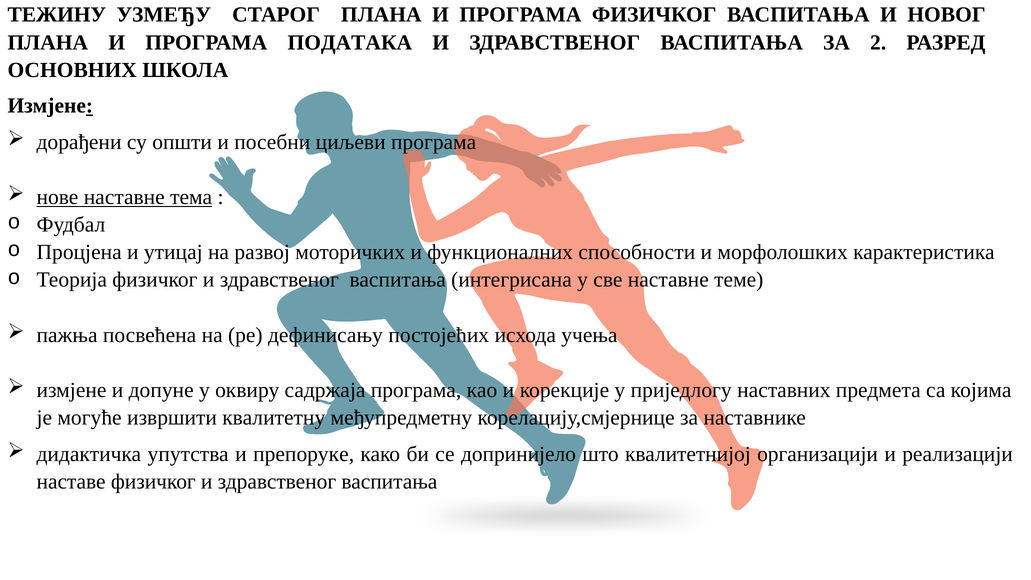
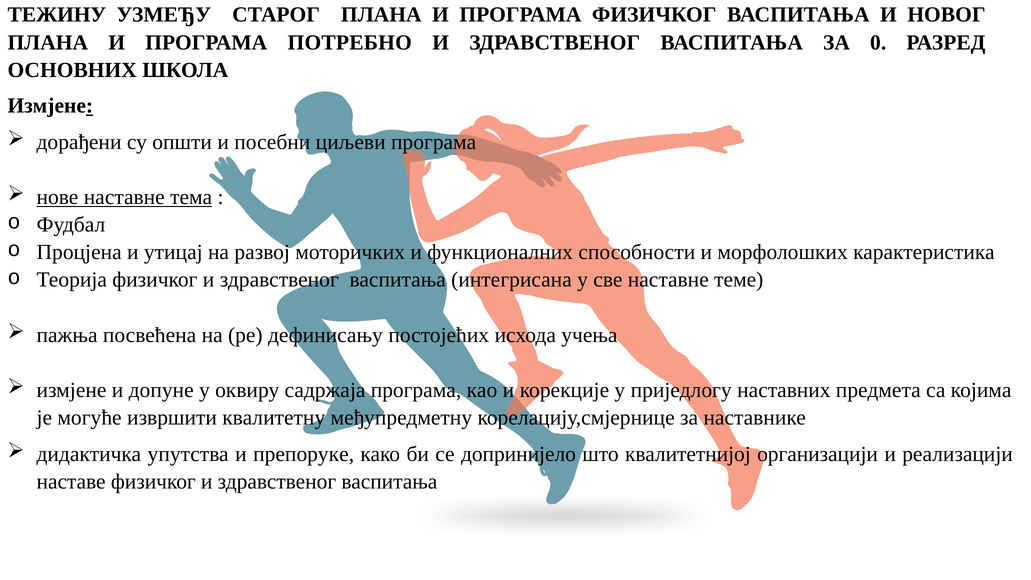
ПОДАТАКА: ПОДАТАКА -> ПОТРЕБНО (350, 42)
2: 2 -> 0 (878, 42)
